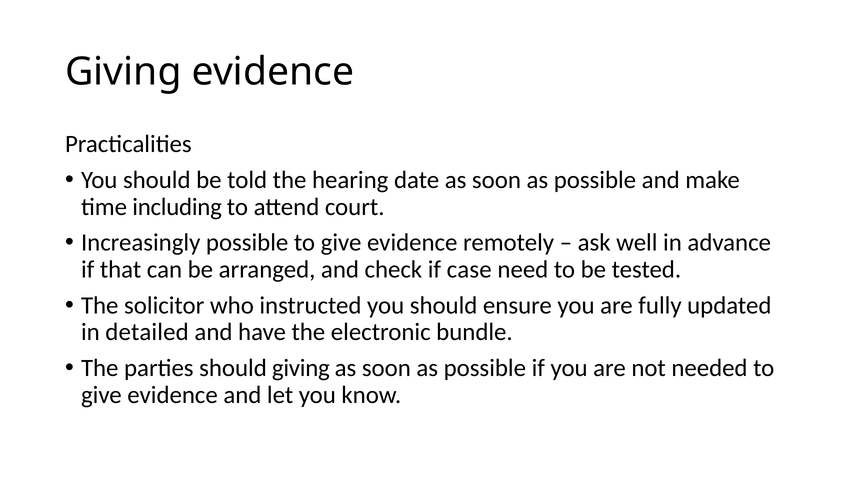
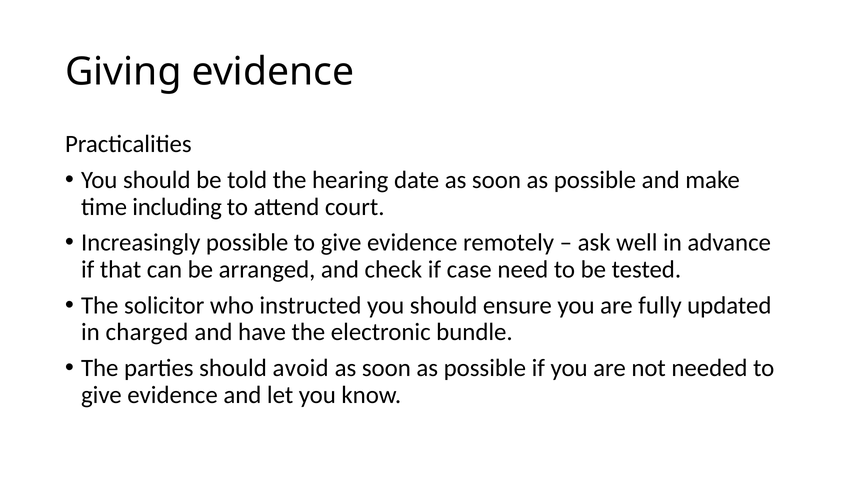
detailed: detailed -> charged (147, 332)
should giving: giving -> avoid (301, 368)
